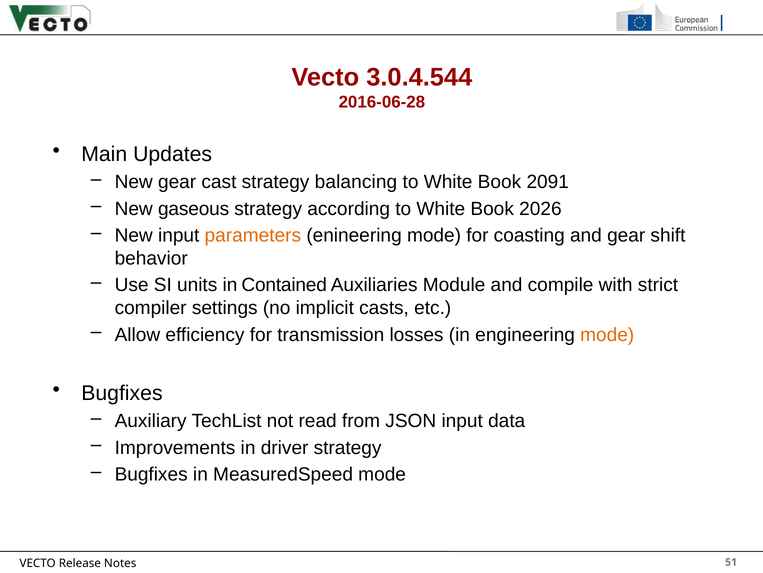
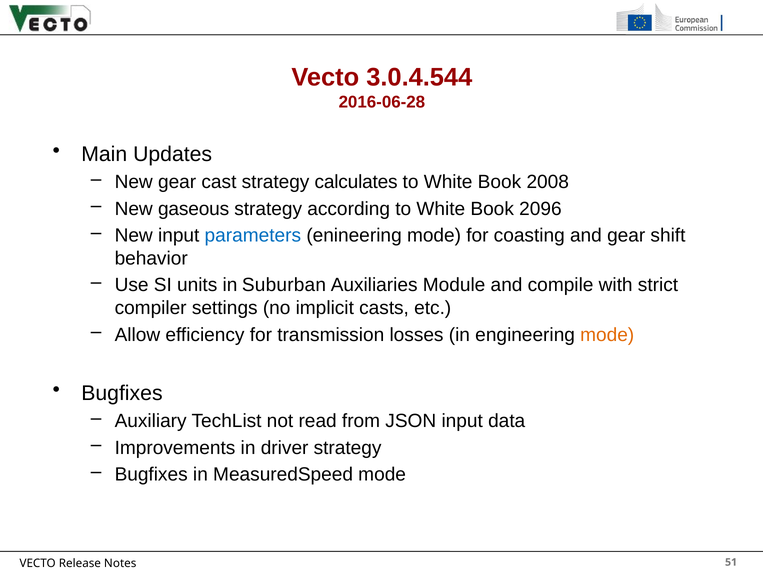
balancing: balancing -> calculates (356, 182)
2091: 2091 -> 2008 (548, 182)
2026: 2026 -> 2096 (540, 208)
parameters colour: orange -> blue (253, 235)
Contained: Contained -> Suburban (284, 285)
